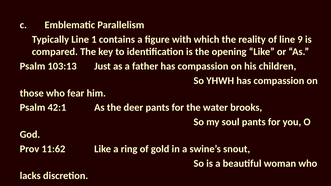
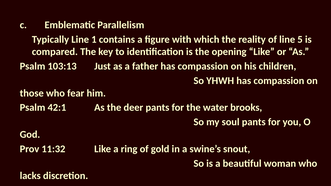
9: 9 -> 5 (300, 39)
11:62: 11:62 -> 11:32 (53, 149)
